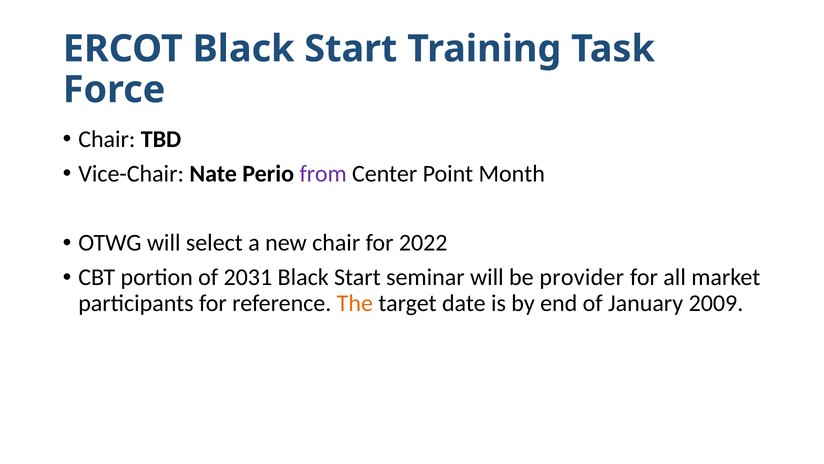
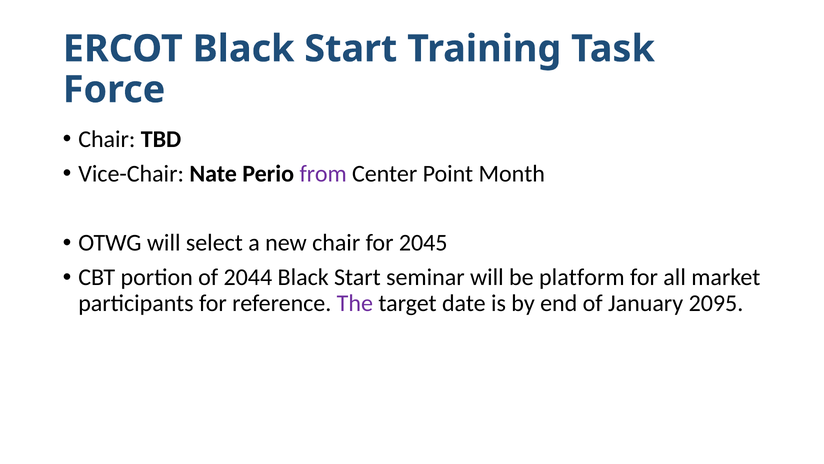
2022: 2022 -> 2045 (423, 243)
2031: 2031 -> 2044 (248, 277)
provider: provider -> platform (582, 277)
The colour: orange -> purple (355, 303)
2009: 2009 -> 2095 (716, 303)
